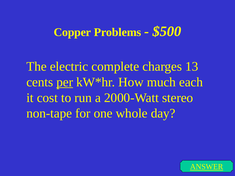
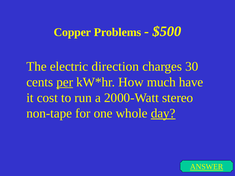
complete: complete -> direction (115, 67)
13: 13 -> 30 (192, 67)
each: each -> have (191, 82)
day underline: none -> present (163, 114)
